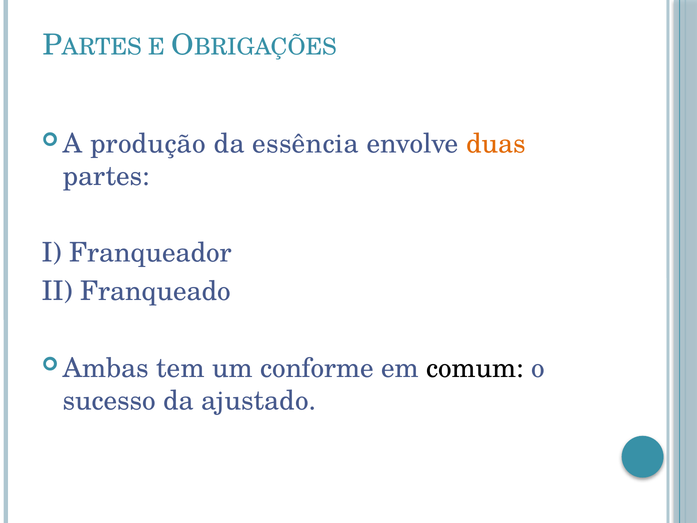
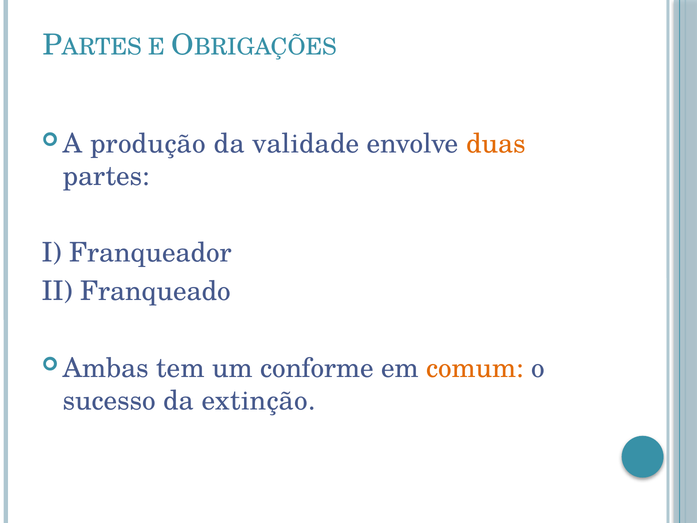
essência: essência -> validade (306, 144)
comum colour: black -> orange (475, 368)
ajustado: ajustado -> extinção (259, 400)
